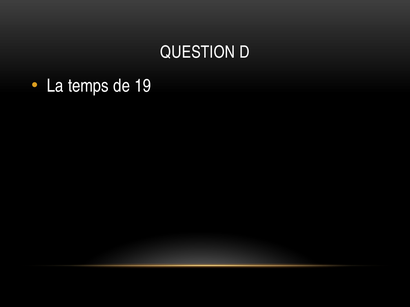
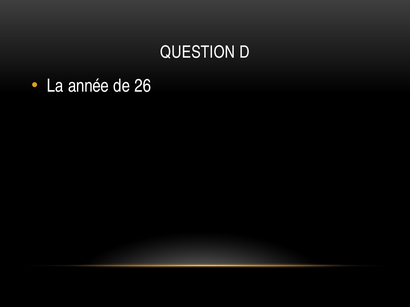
temps: temps -> année (88, 86)
19: 19 -> 26 (143, 86)
